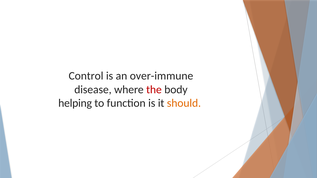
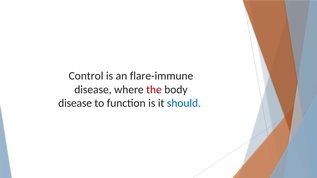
over-immune: over-immune -> flare-immune (162, 76)
helping: helping -> disease (75, 103)
should colour: orange -> blue (184, 103)
